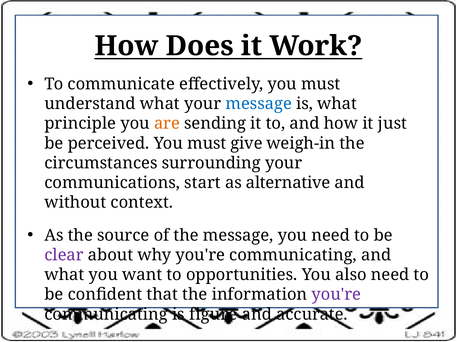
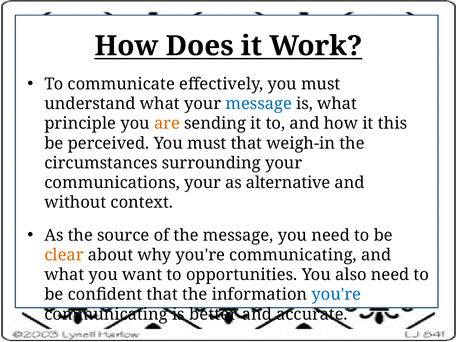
just: just -> this (393, 124)
must give: give -> that (246, 144)
communications start: start -> your (203, 183)
clear colour: purple -> orange (64, 256)
you're colour: purple -> blue (336, 295)
figure: figure -> better (213, 315)
